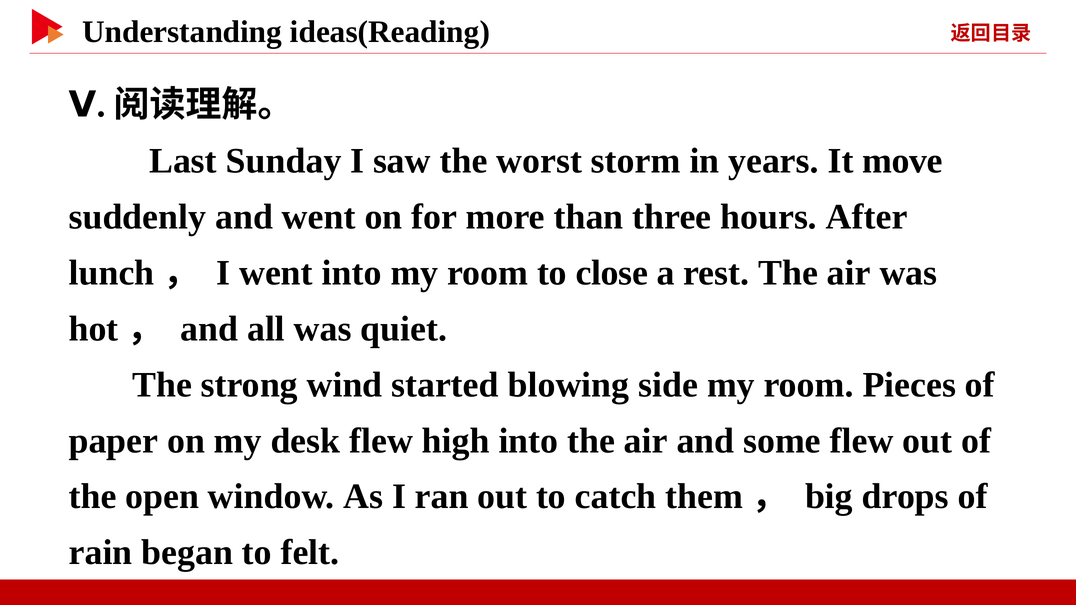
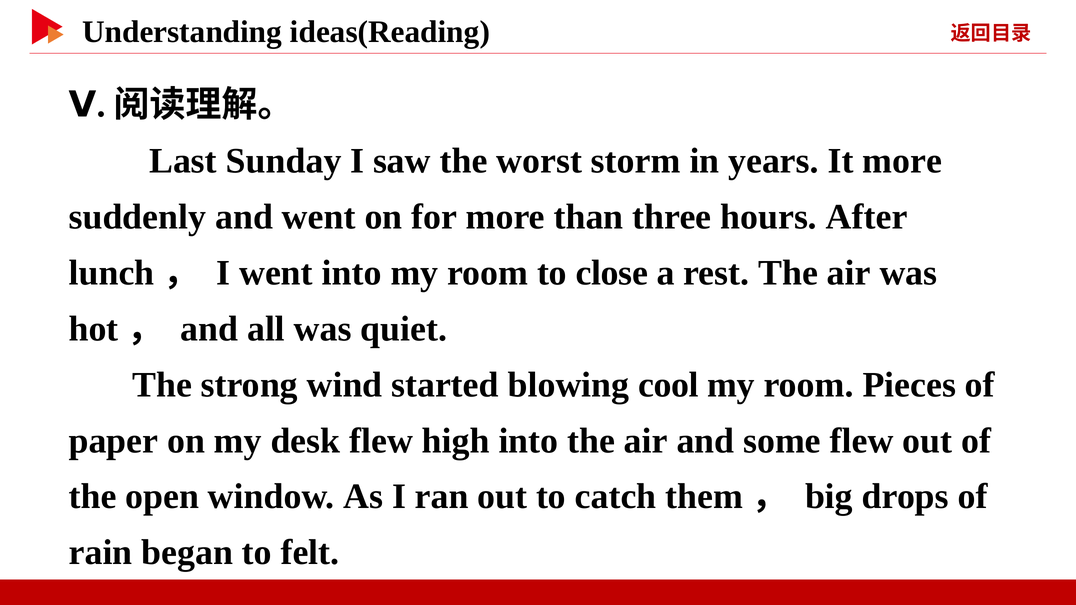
It move: move -> more (902, 161)
side: side -> cool (668, 385)
